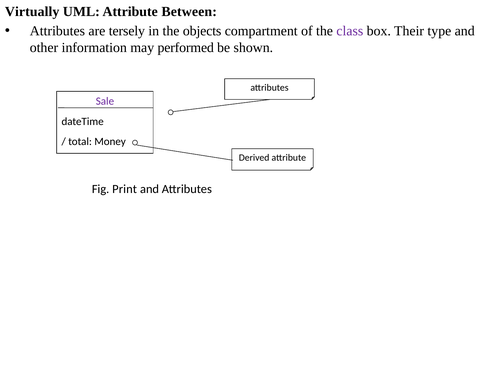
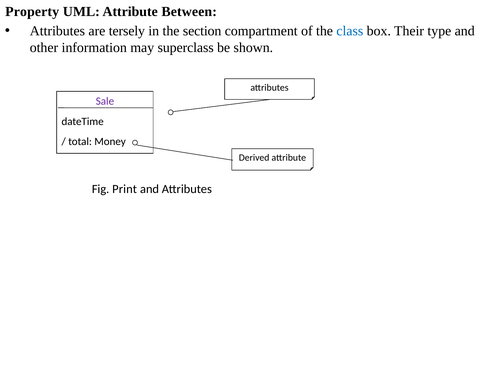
Virtually: Virtually -> Property (32, 12)
objects: objects -> section (202, 31)
class colour: purple -> blue (350, 31)
performed: performed -> superclass (186, 48)
